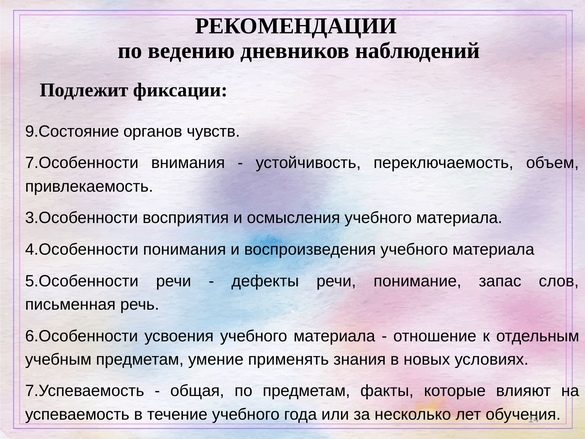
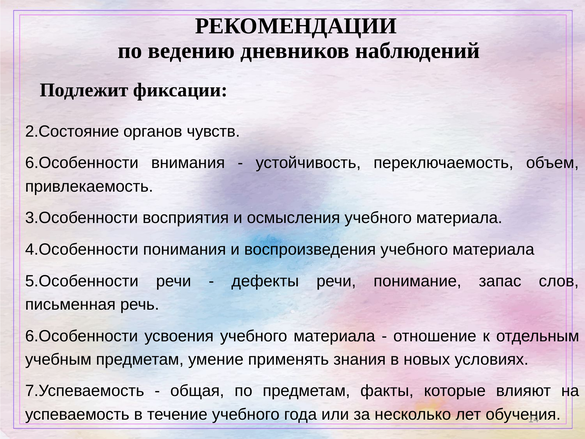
9.Состояние: 9.Состояние -> 2.Состояние (72, 131)
7.Особенности: 7.Особенности -> 6.Особенности (82, 163)
